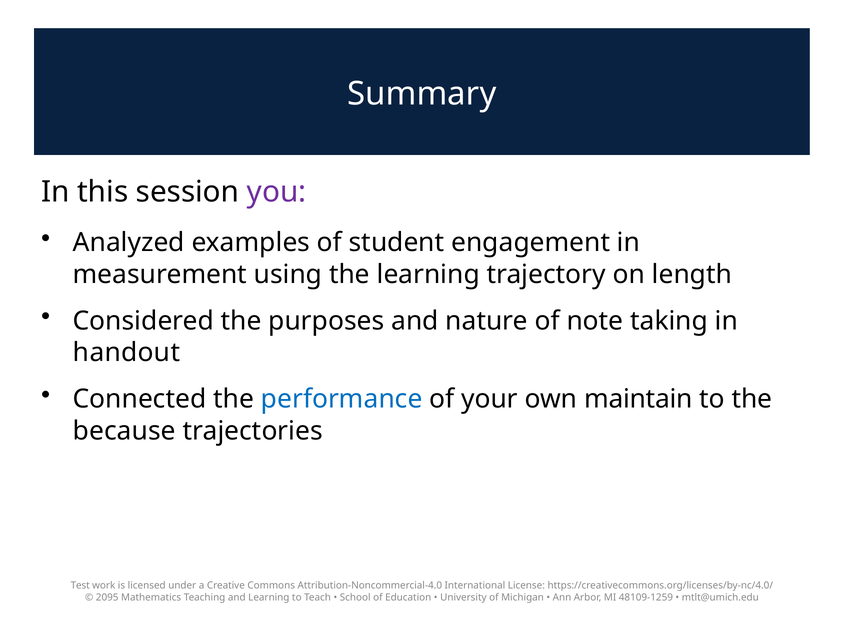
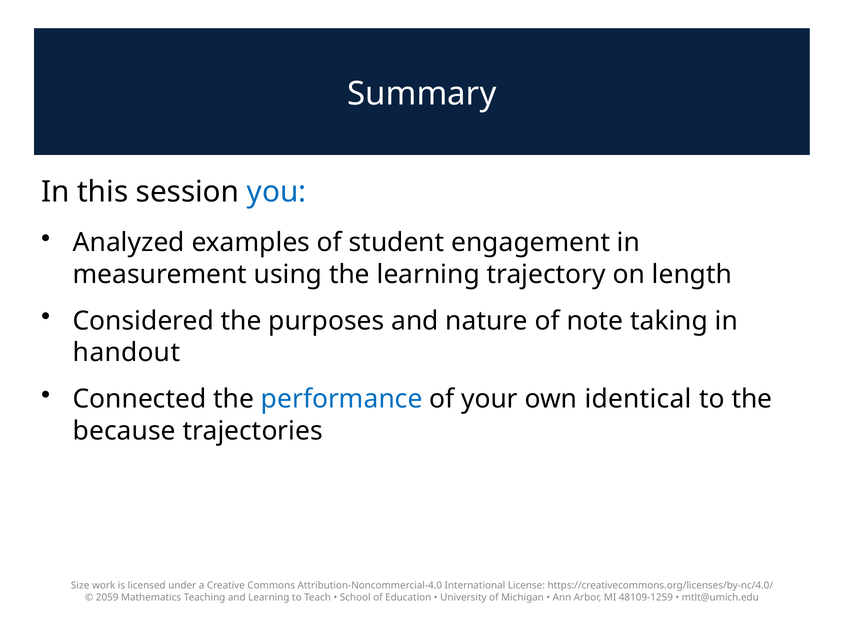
you colour: purple -> blue (277, 192)
maintain: maintain -> identical (638, 399)
Test: Test -> Size (80, 586)
2095: 2095 -> 2059 (107, 598)
